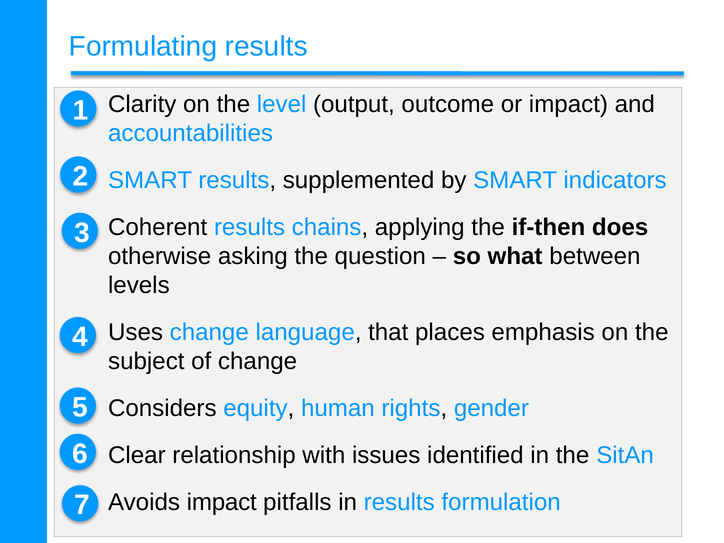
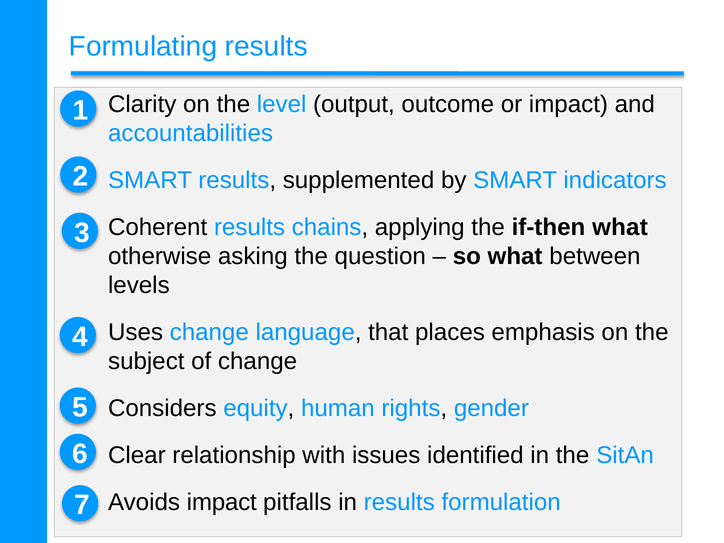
if-then does: does -> what (620, 227)
